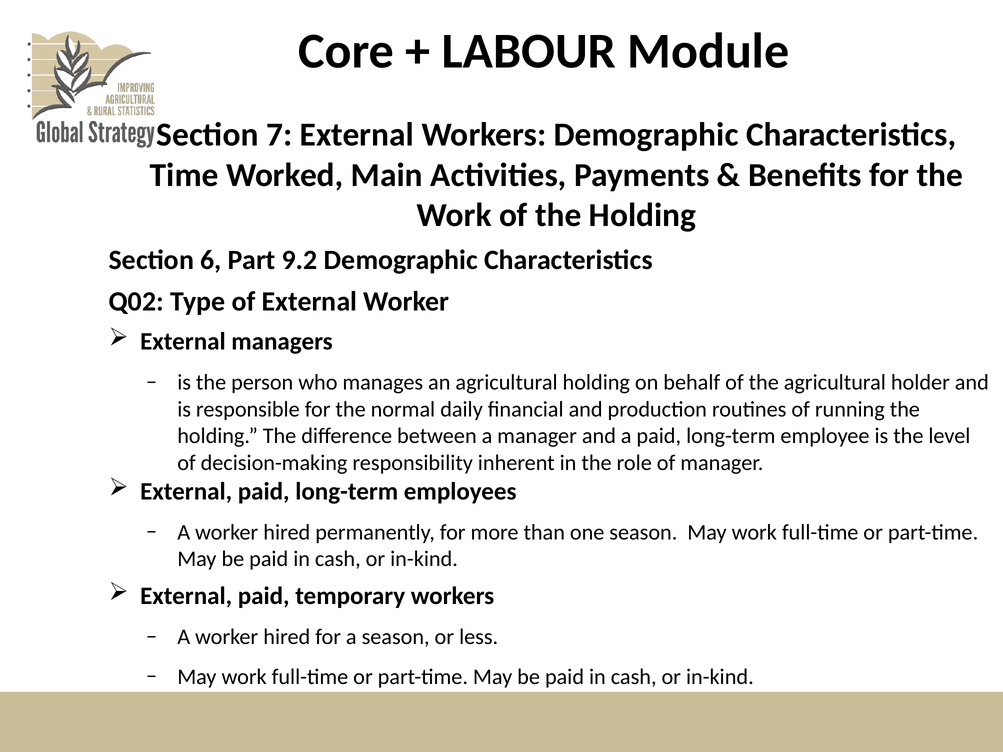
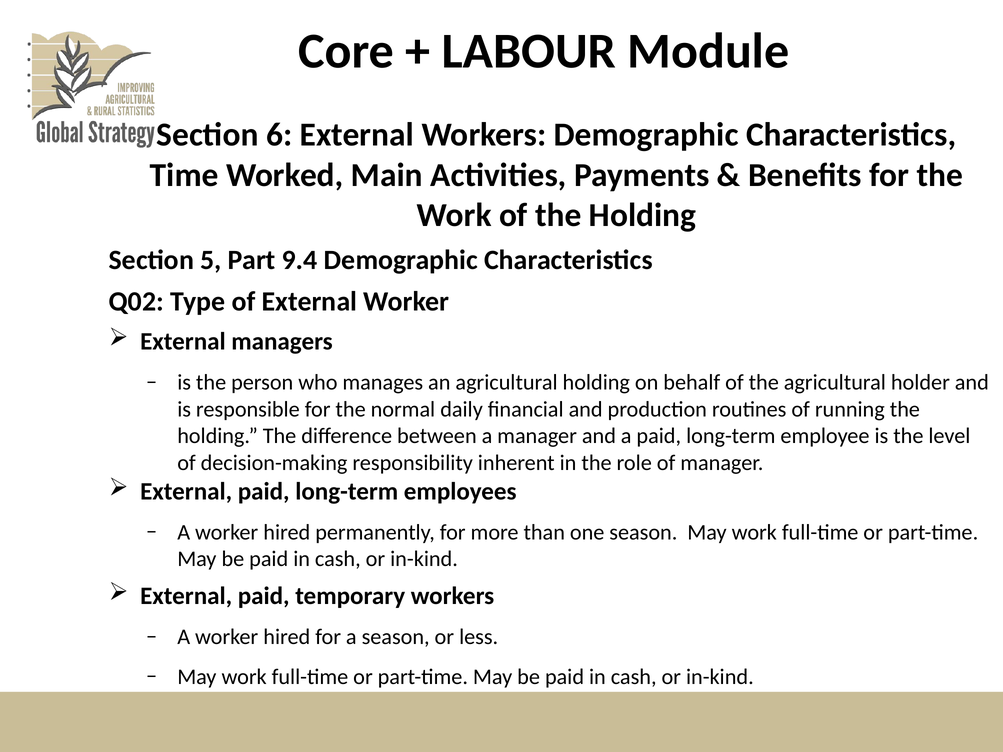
7: 7 -> 6 (279, 135)
6: 6 -> 5 (211, 260)
9.2: 9.2 -> 9.4 (300, 260)
